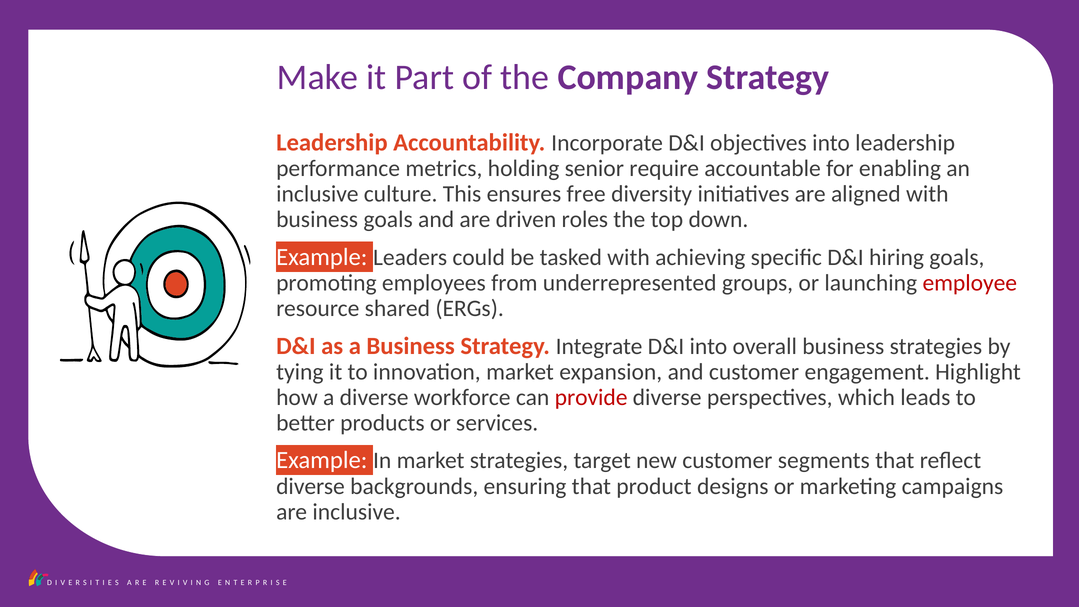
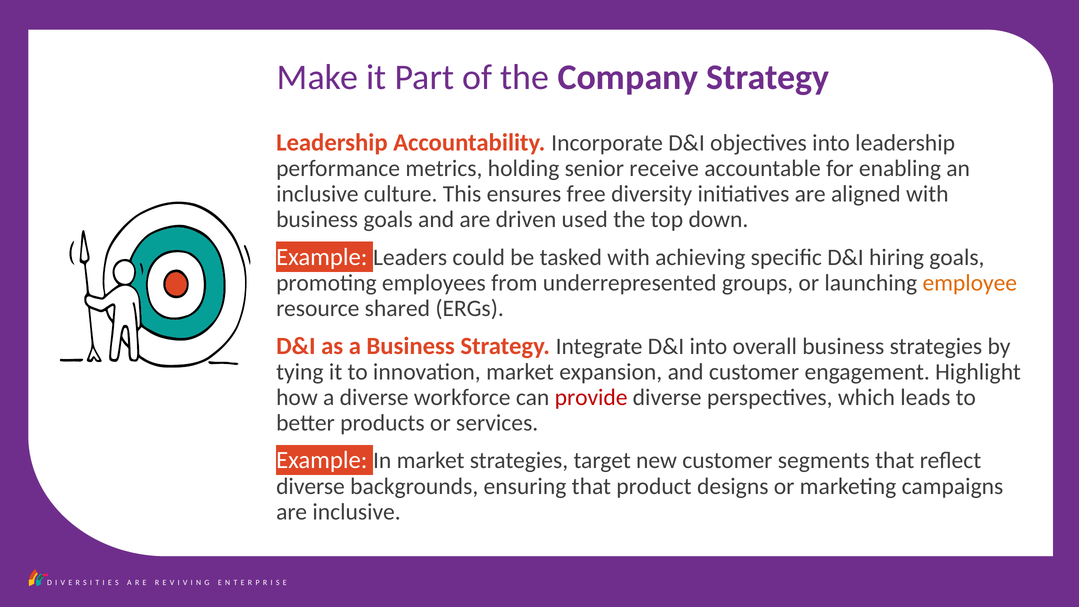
require: require -> receive (664, 169)
roles: roles -> used (585, 220)
employee colour: red -> orange (970, 283)
